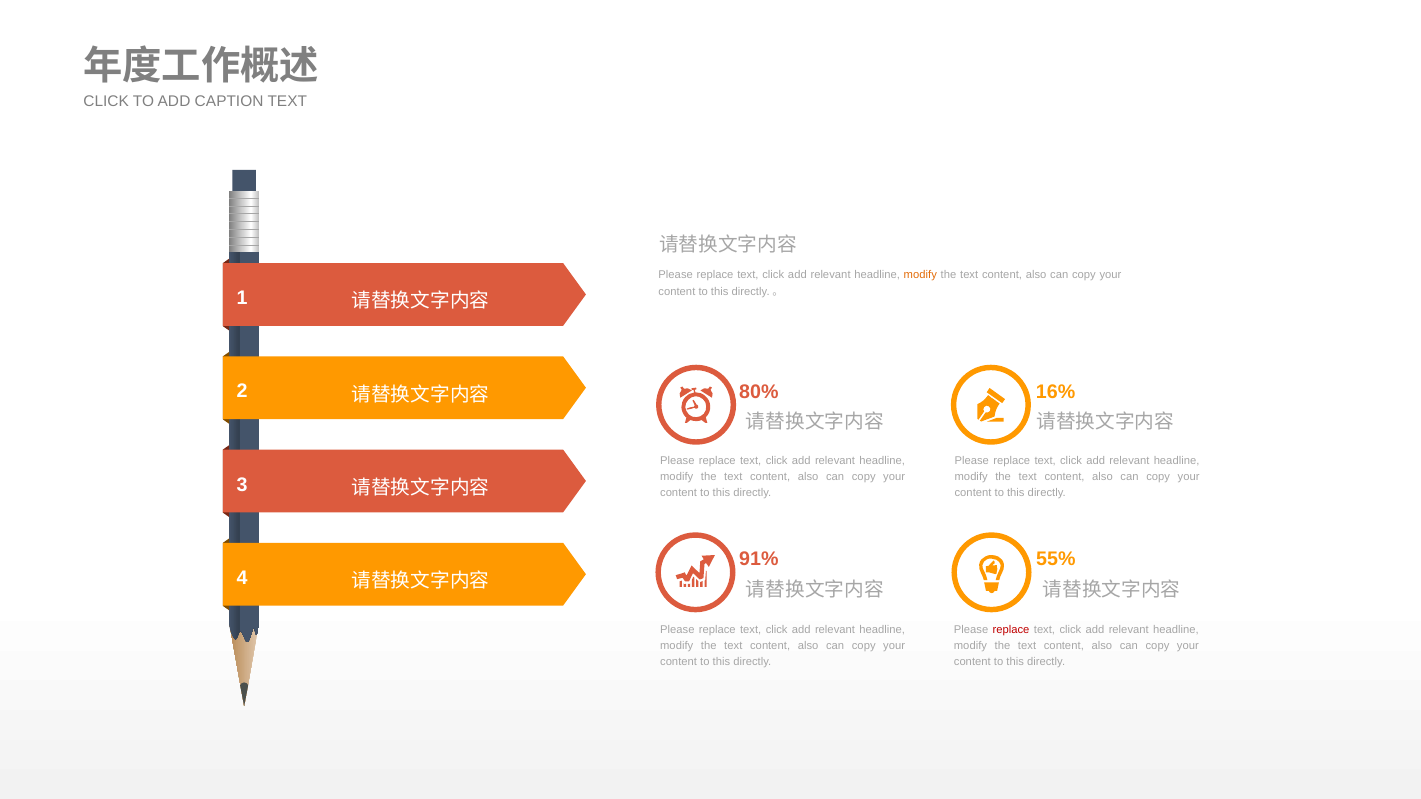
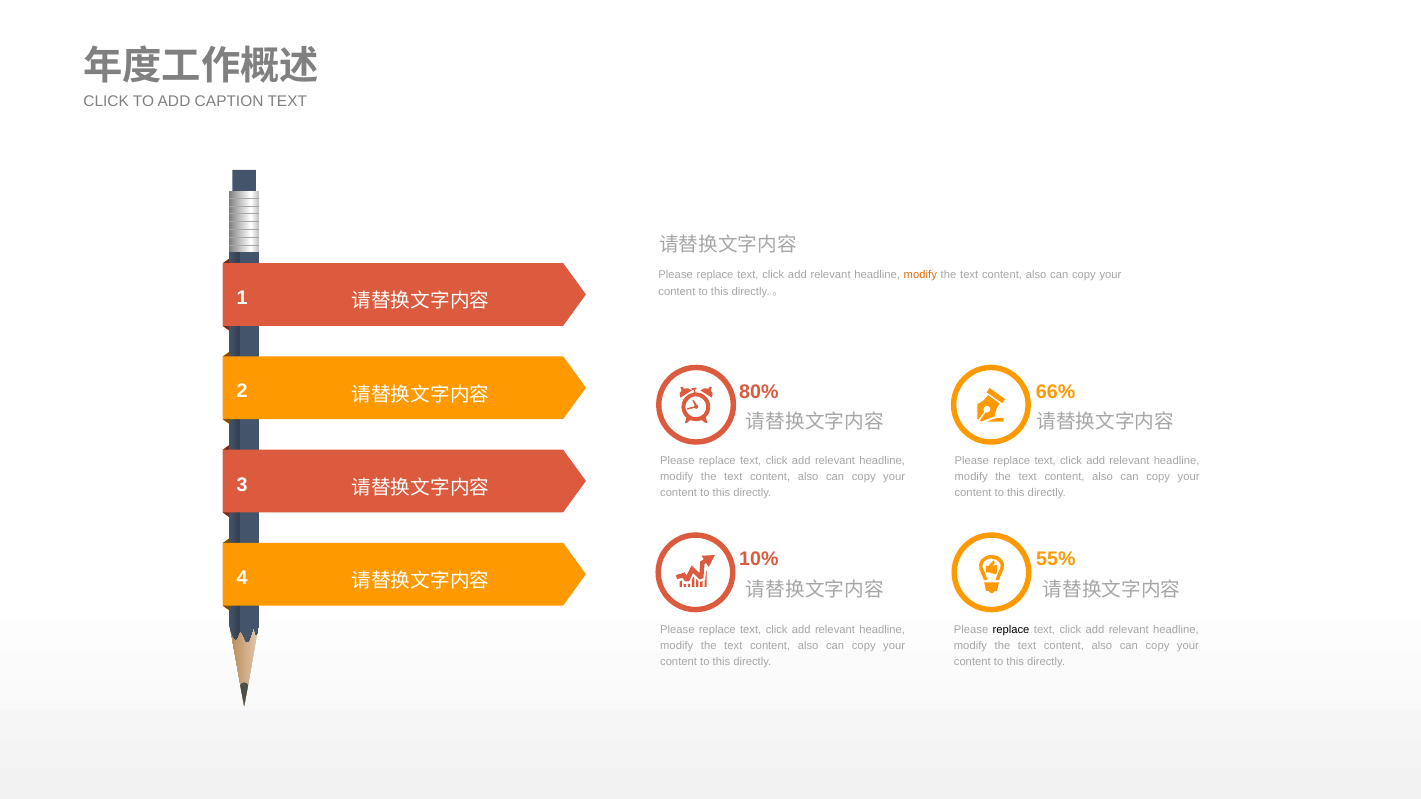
16%: 16% -> 66% (1056, 392)
91%: 91% -> 10% (759, 559)
replace colour: red -> black (1011, 630)
